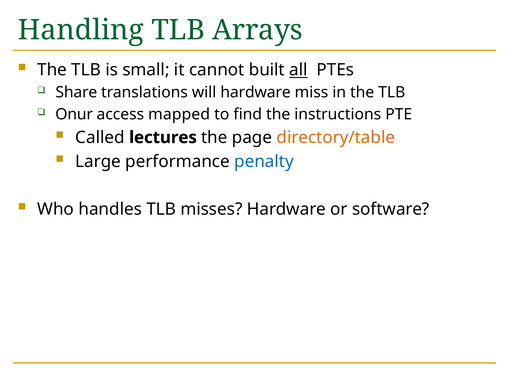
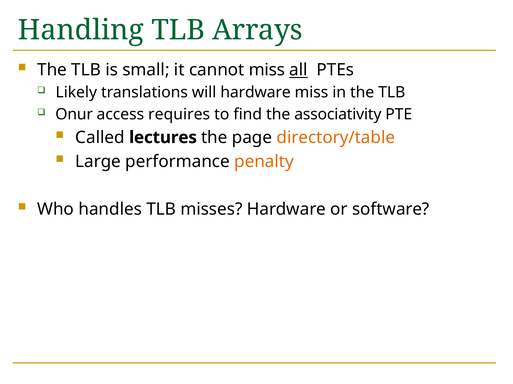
cannot built: built -> miss (267, 70)
Share: Share -> Likely (76, 93)
mapped: mapped -> requires (179, 115)
instructions: instructions -> associativity (338, 115)
penalty colour: blue -> orange (264, 162)
